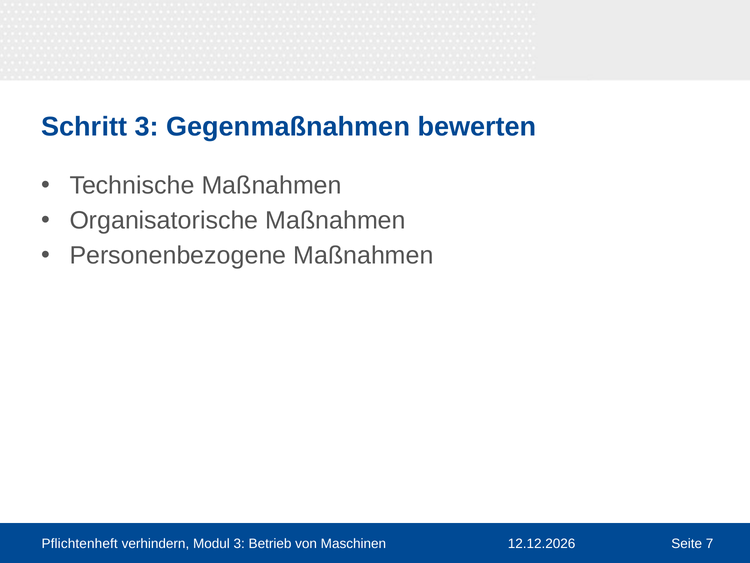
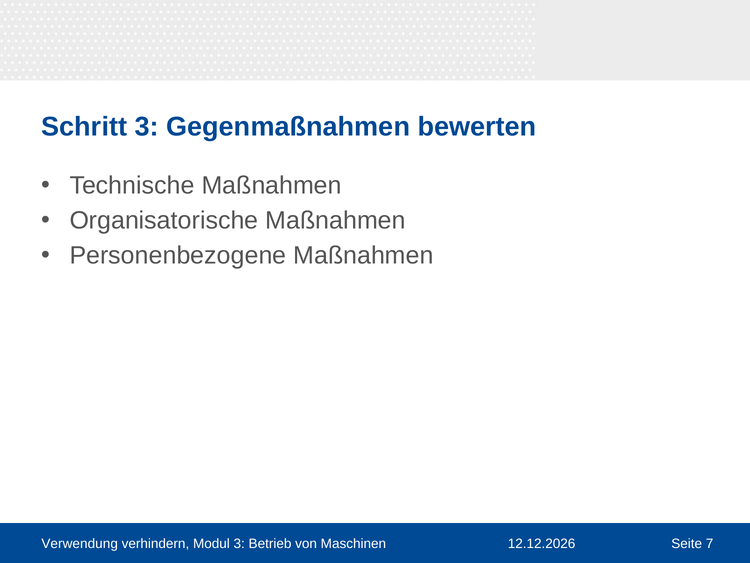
Pflichtenheft: Pflichtenheft -> Verwendung (80, 543)
